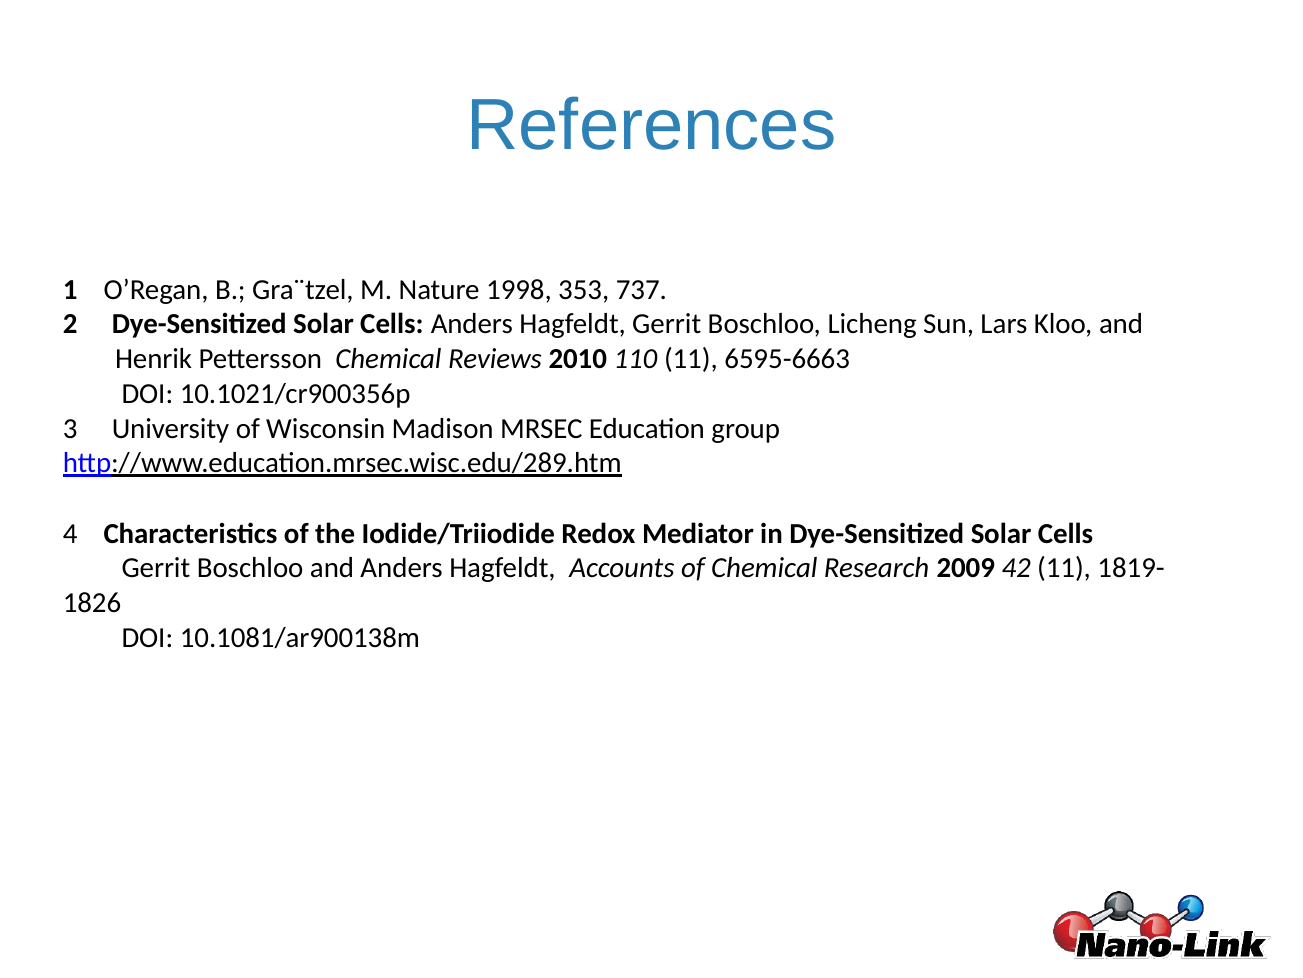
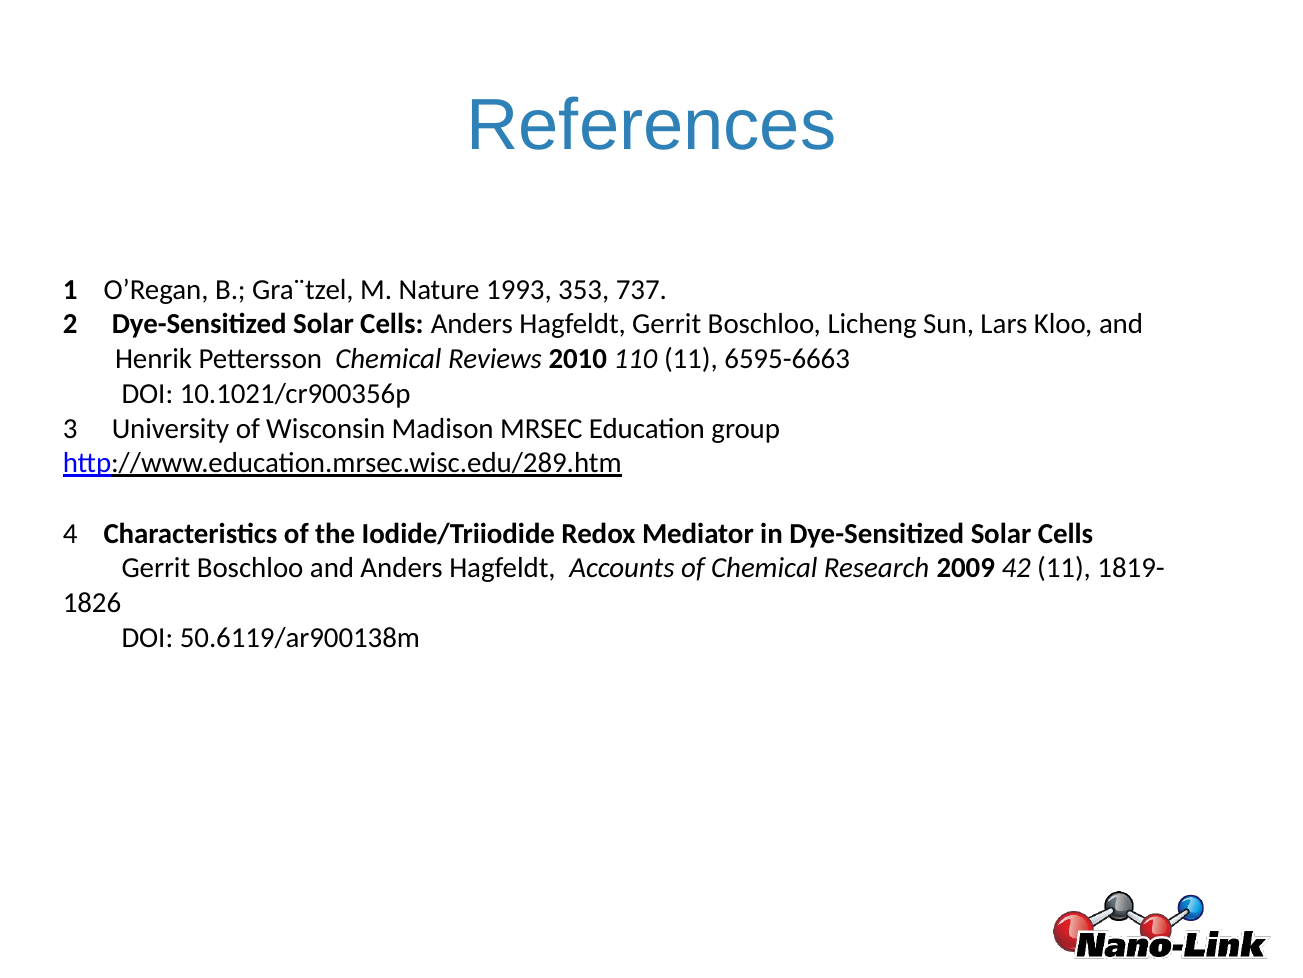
1998: 1998 -> 1993 (519, 289)
10.1081/ar900138m: 10.1081/ar900138m -> 50.6119/ar900138m (300, 637)
